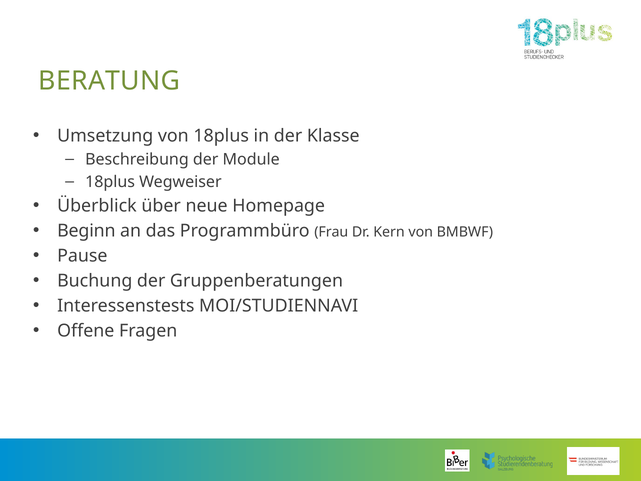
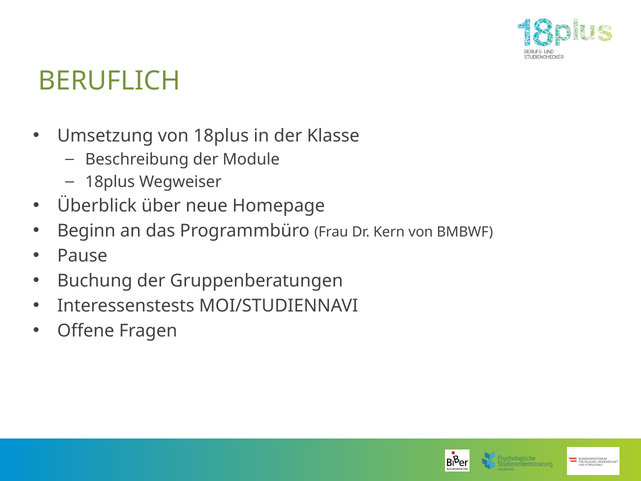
BERATUNG: BERATUNG -> BERUFLICH (109, 81)
